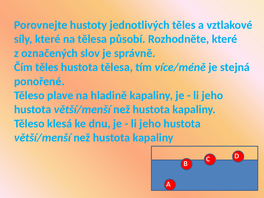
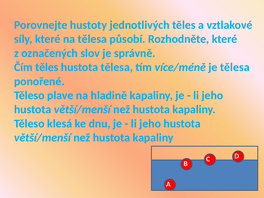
je stejná: stejná -> tělesa (235, 67)
